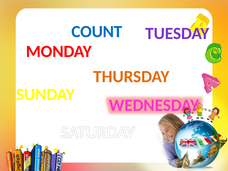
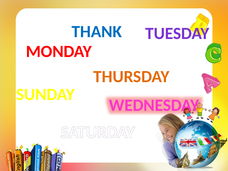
COUNT: COUNT -> THANK (97, 32)
